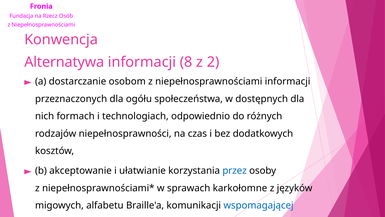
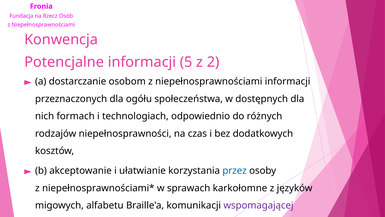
Alternatywa: Alternatywa -> Potencjalne (64, 62)
8: 8 -> 5 (186, 62)
wspomagającej colour: blue -> purple (258, 205)
